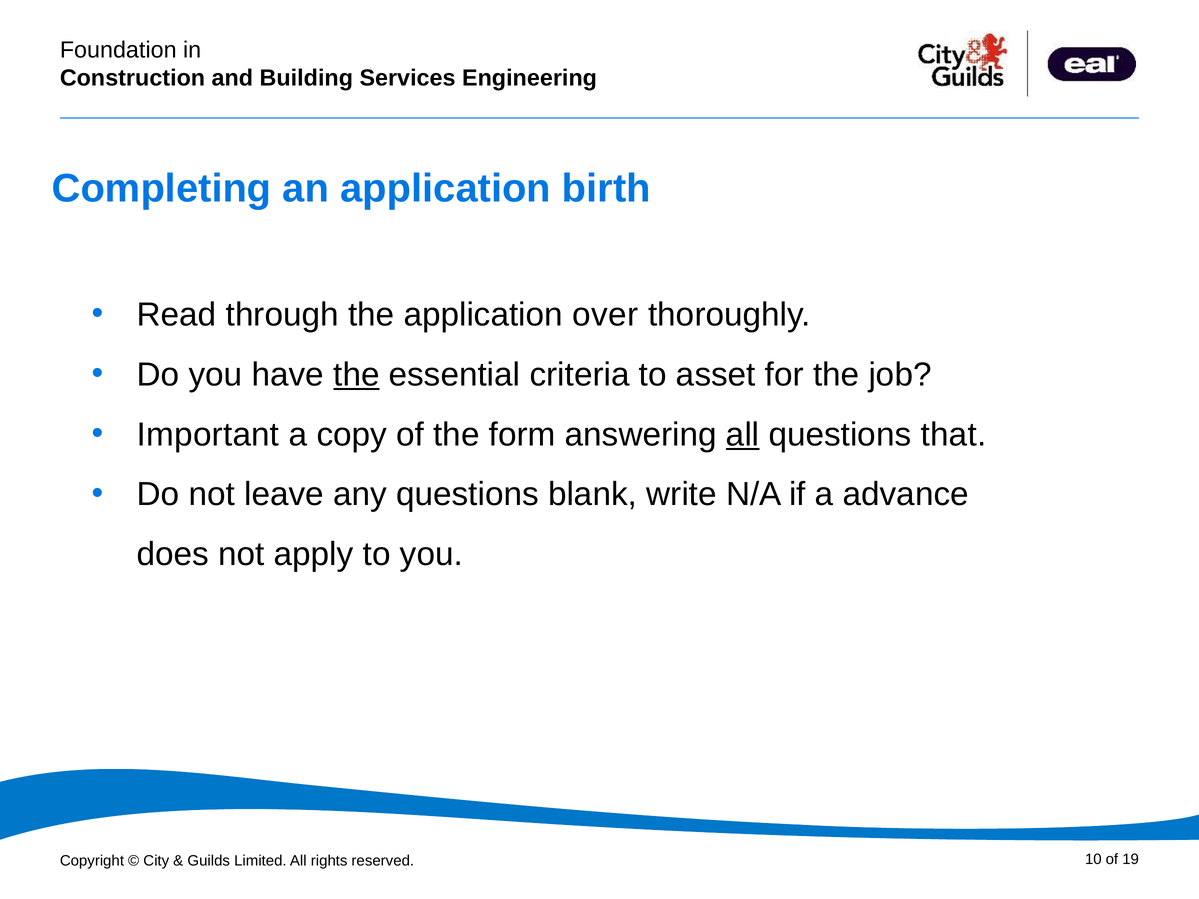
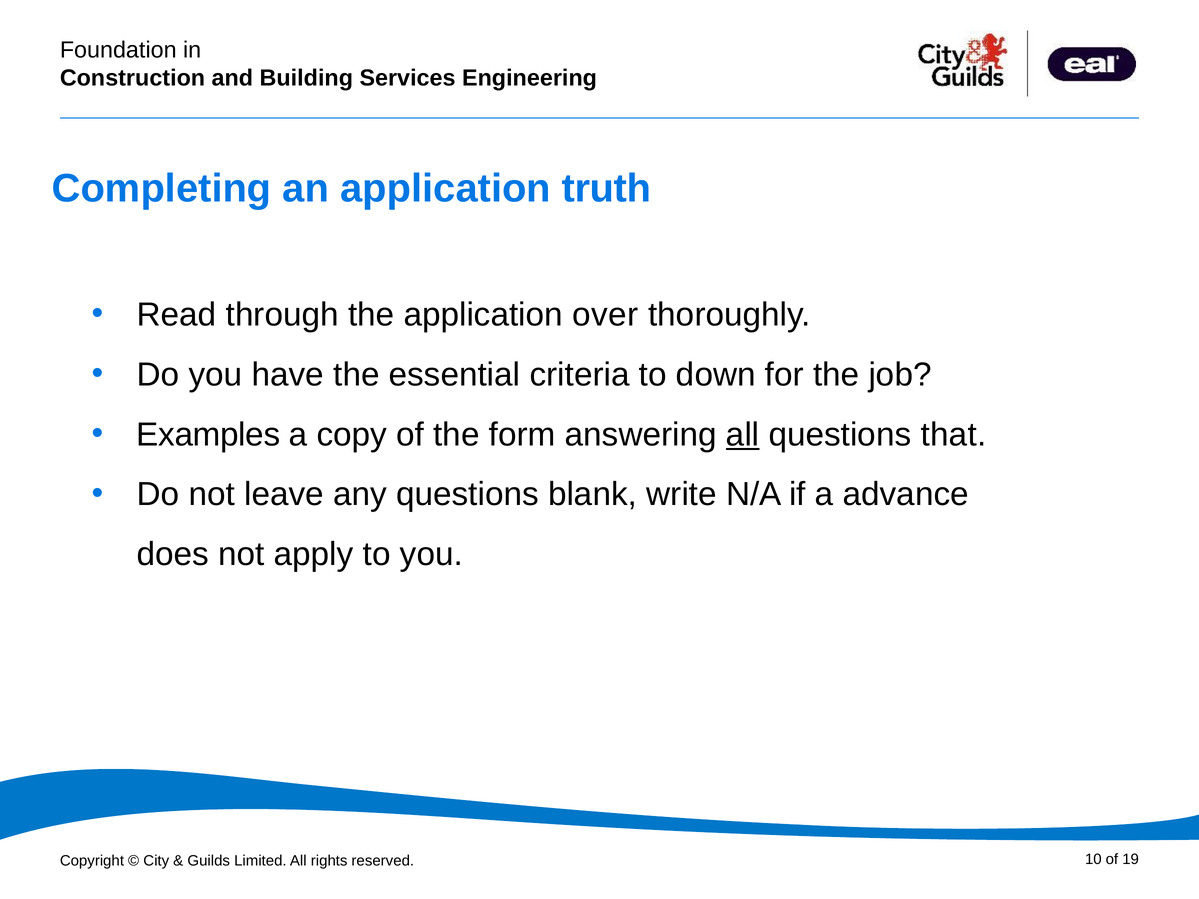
birth: birth -> truth (607, 189)
the underline: present -> none (356, 375)
asset: asset -> down (716, 375)
Important: Important -> Examples (208, 435)
